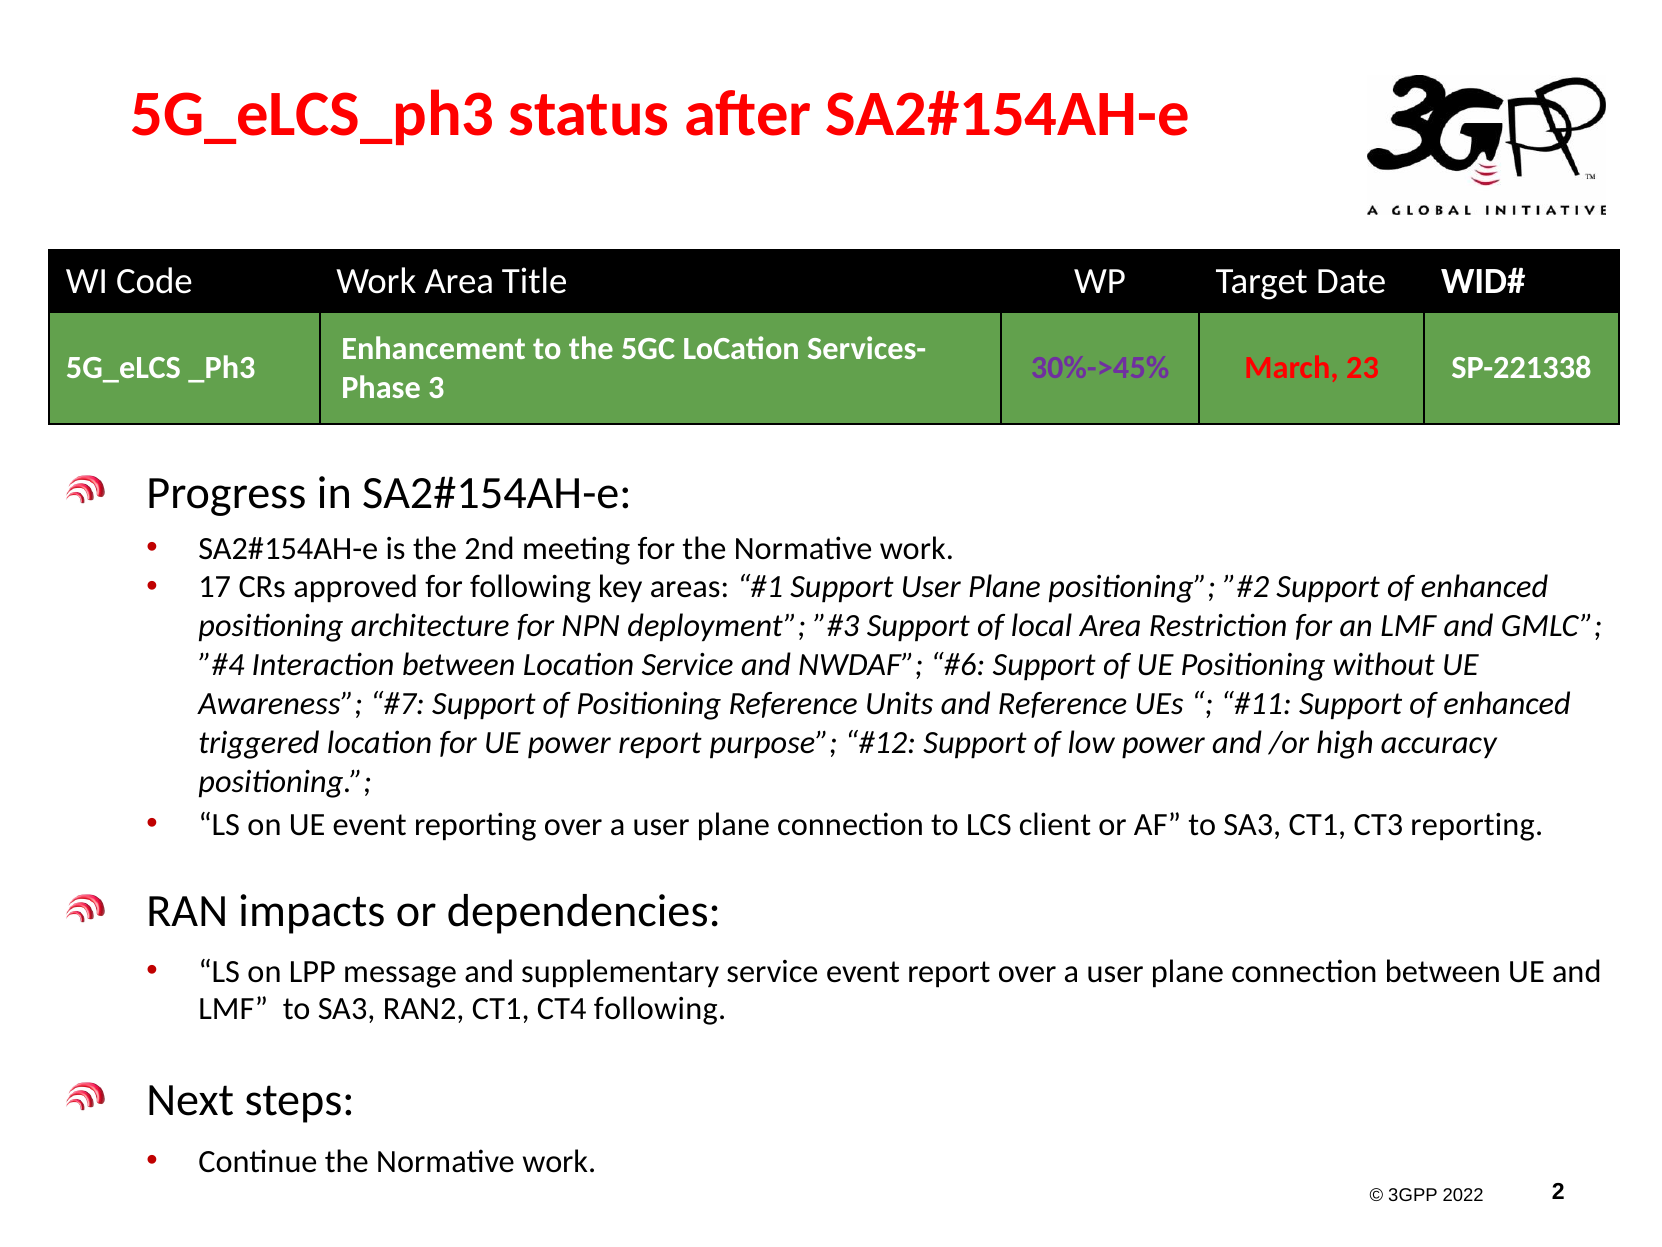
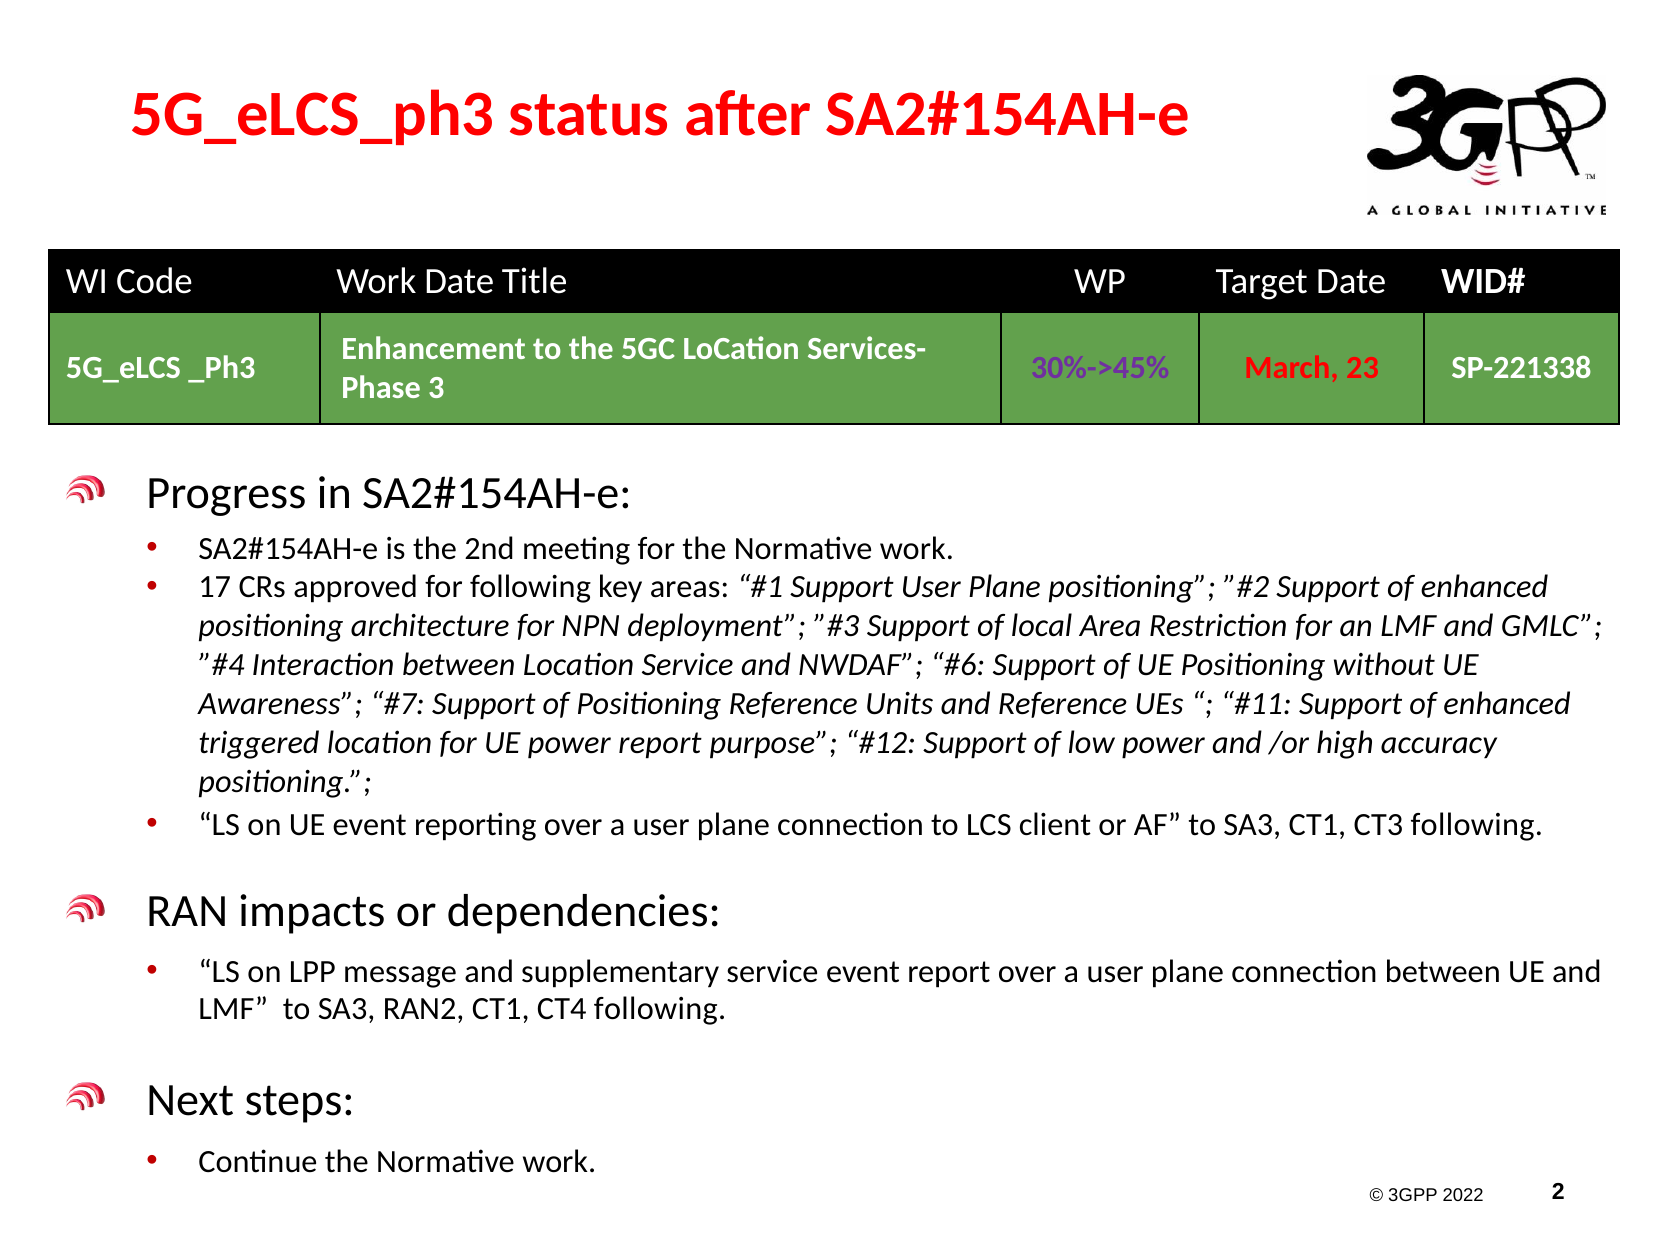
Work Area: Area -> Date (459, 281)
CT3 reporting: reporting -> following (1477, 824)
